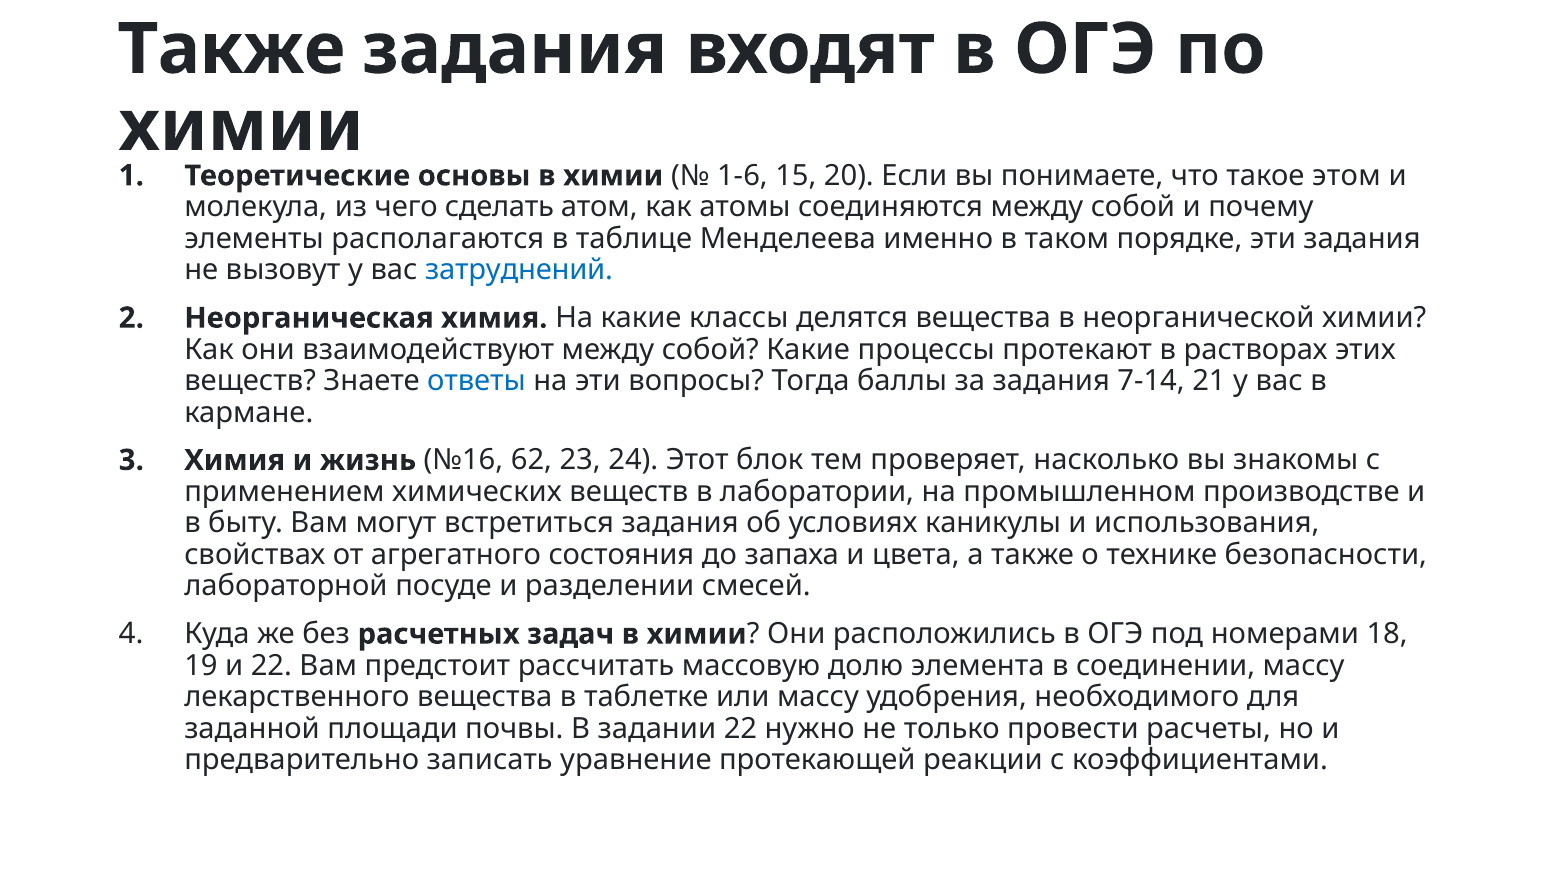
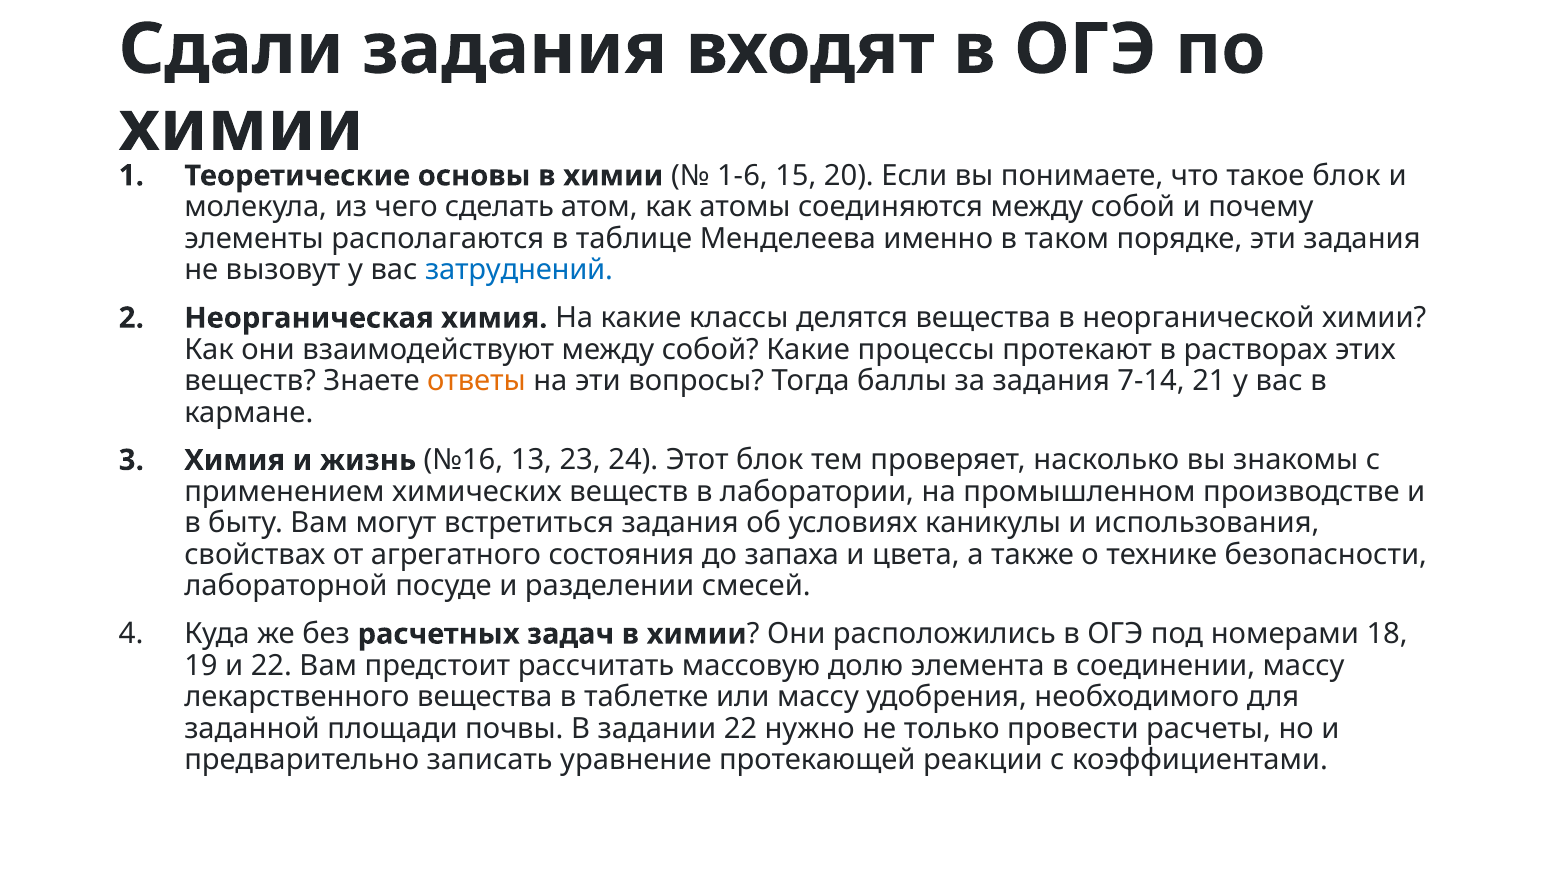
Также: Также -> Сдали (231, 49)
такое этом: этом -> блок (1346, 176)
ответы colour: blue -> orange (476, 381)
62: 62 -> 13 (531, 460)
